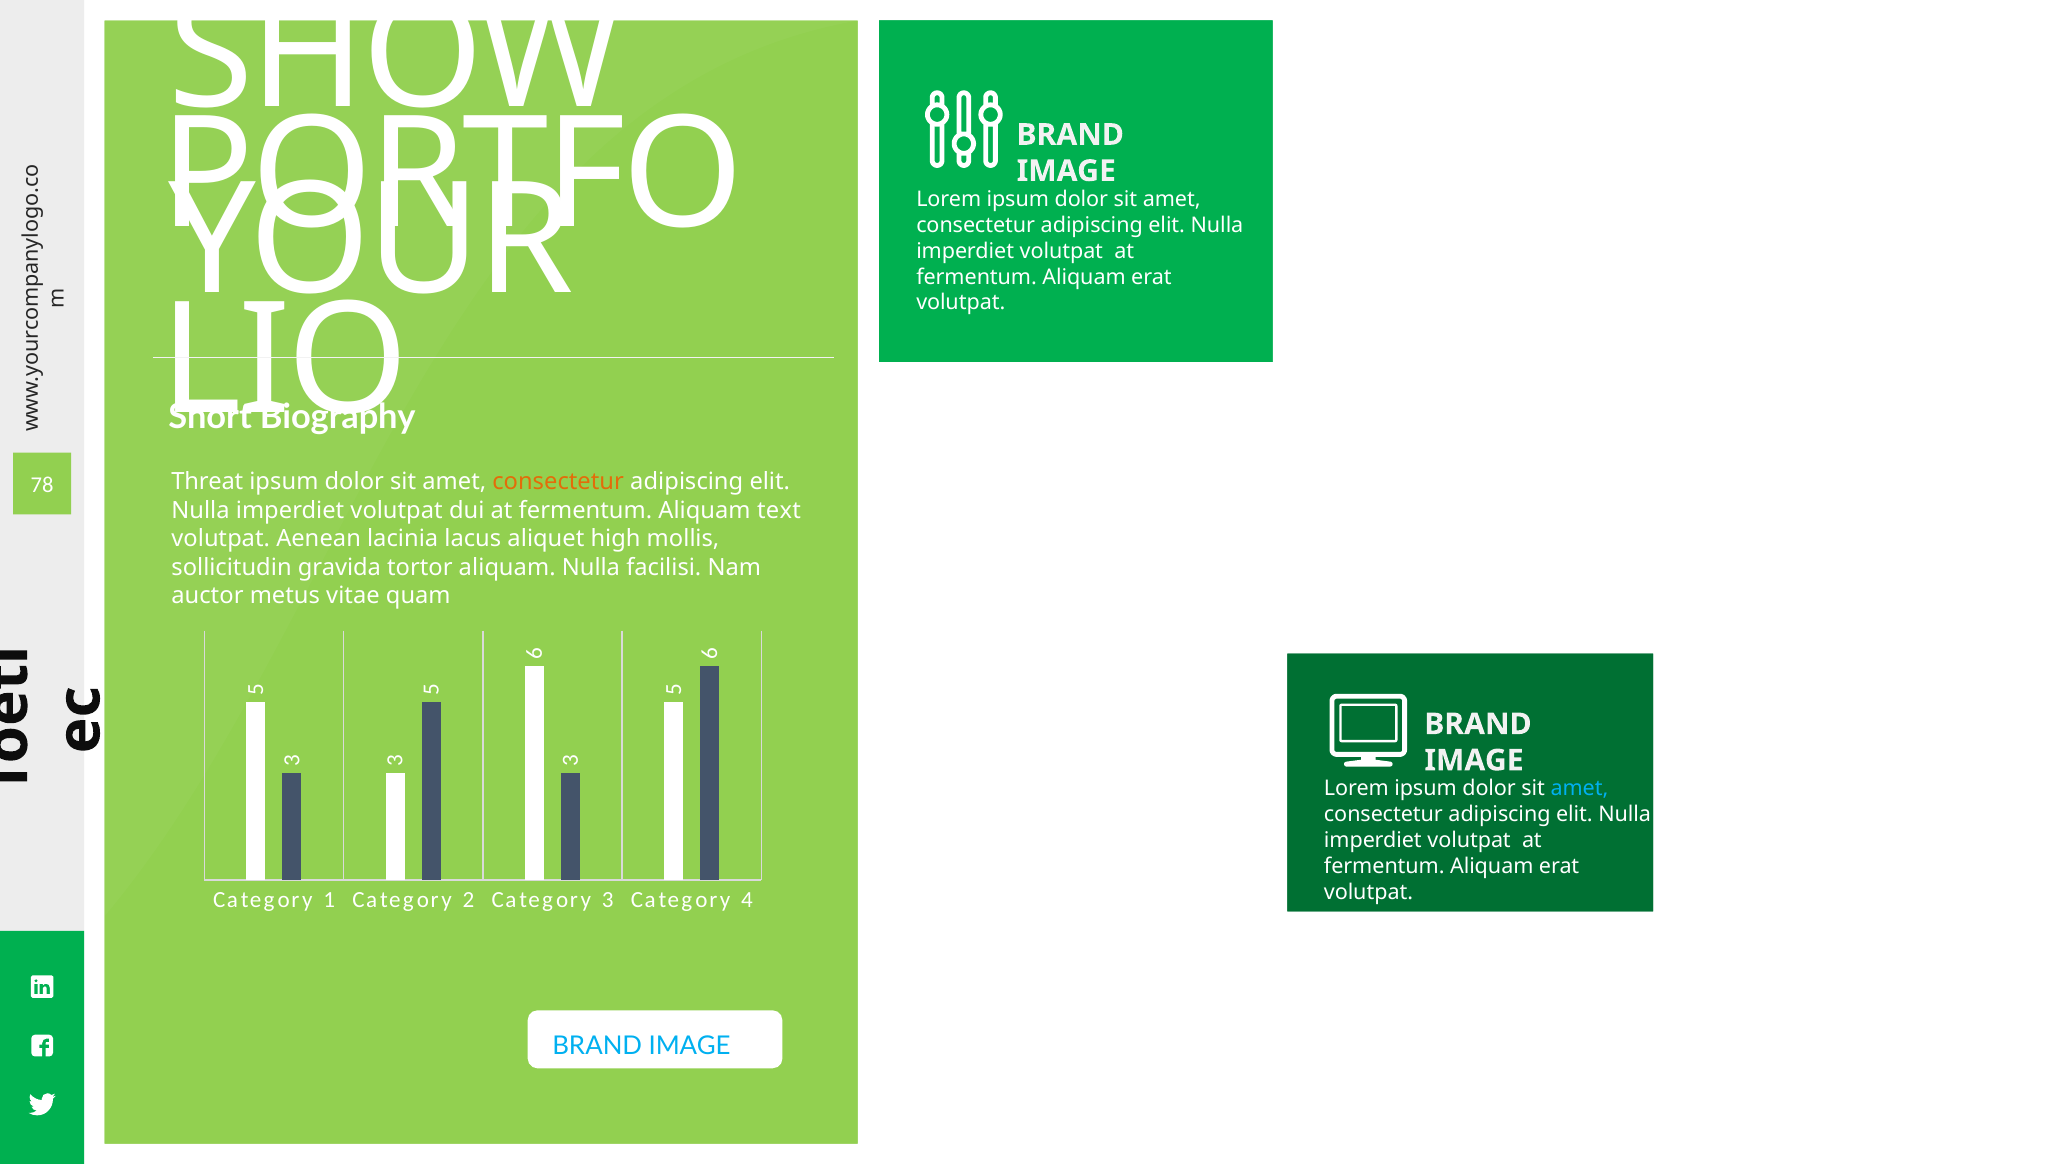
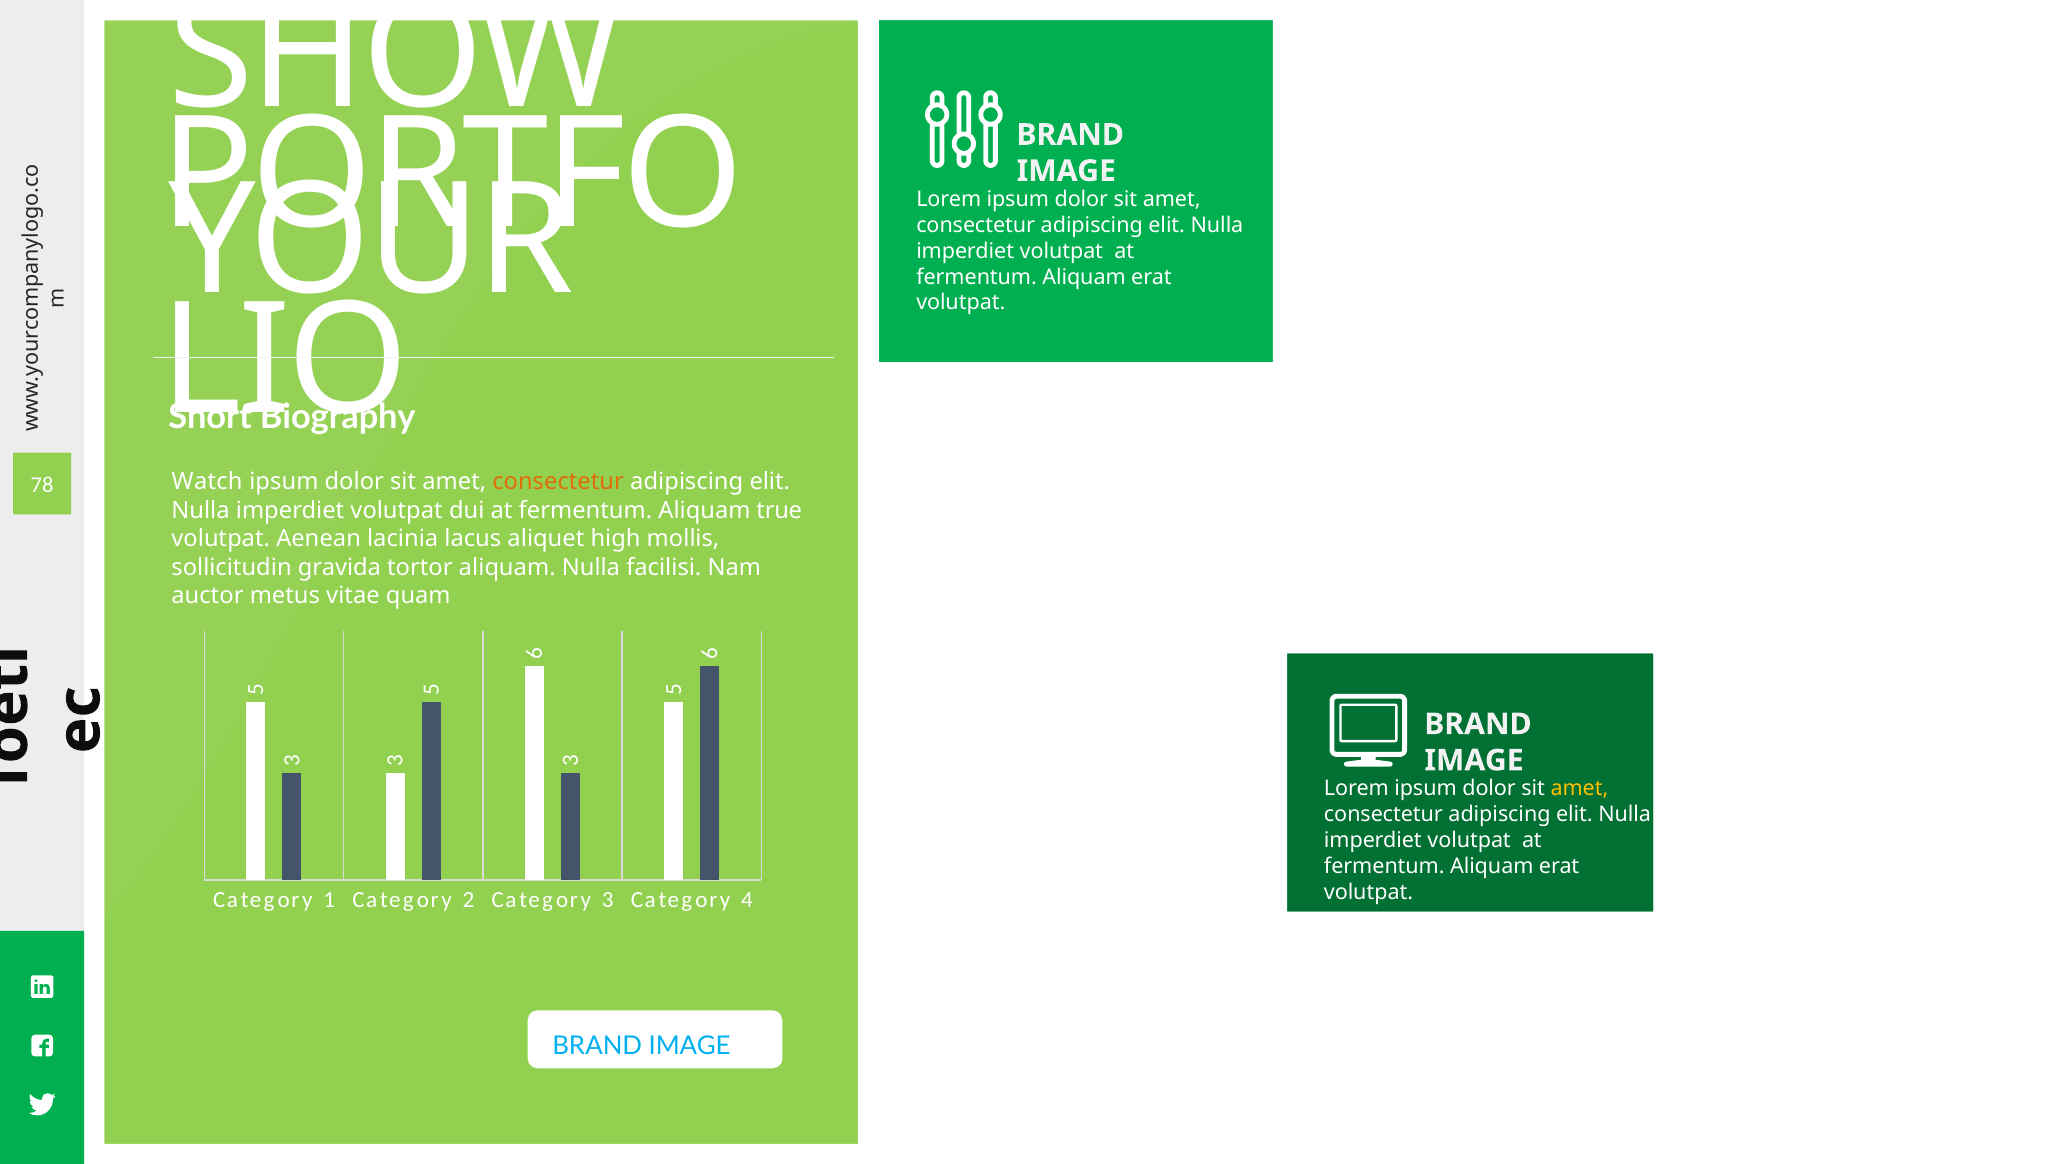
Threat: Threat -> Watch (207, 482)
text: text -> true (779, 510)
amet colour: light blue -> yellow (1579, 788)
